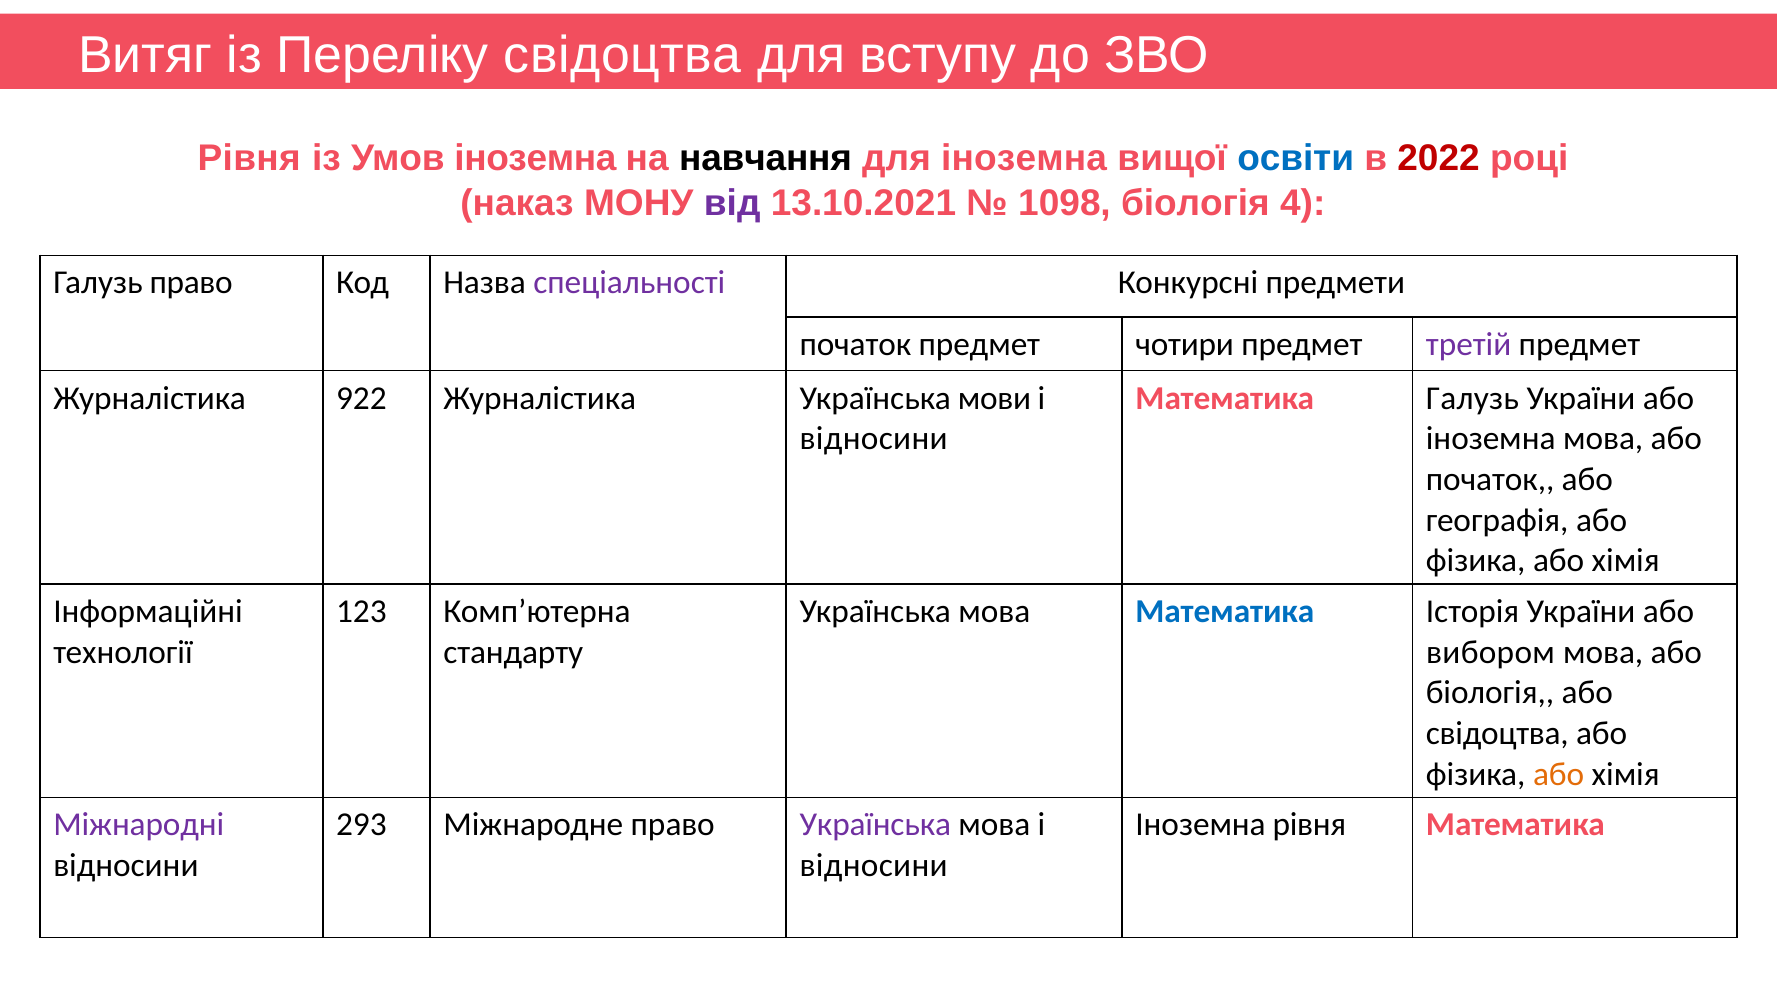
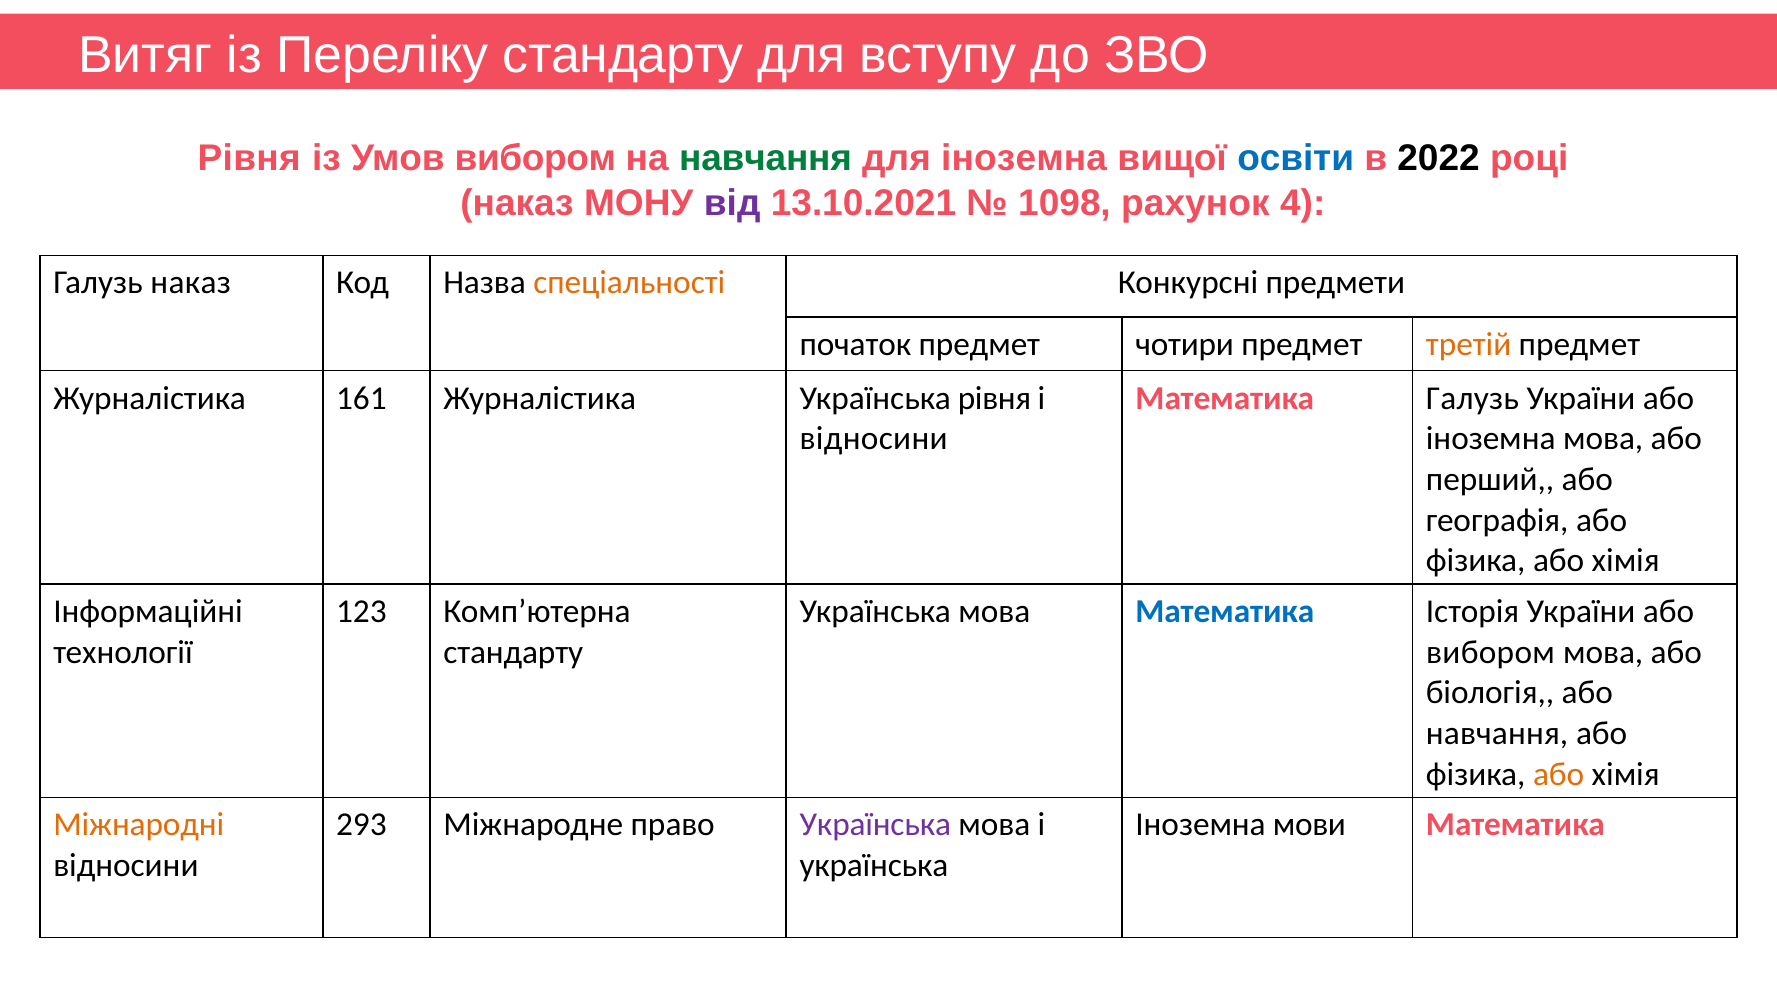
Переліку свідоцтва: свідоцтва -> стандарту (623, 55)
Умов іноземна: іноземна -> вибором (535, 159)
навчання colour: black -> green (766, 159)
2022 colour: red -> black (1439, 159)
1098 біологія: біологія -> рахунок (1195, 203)
Галузь право: право -> наказ (191, 283)
спеціальності colour: purple -> orange (629, 283)
третій colour: purple -> orange (1469, 345)
922: 922 -> 161 (361, 398)
Українська мови: мови -> рівня (994, 398)
початок: початок -> перший (1490, 479)
свідоцтва: свідоцтва -> навчання (1497, 733)
Міжнародні colour: purple -> orange (139, 824)
Іноземна рівня: рівня -> мови (1309, 824)
відносини: відносини -> українська (874, 865)
